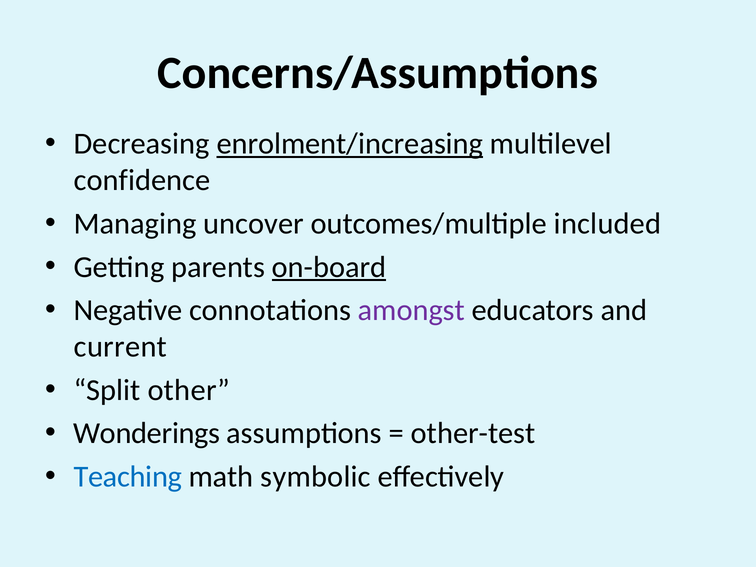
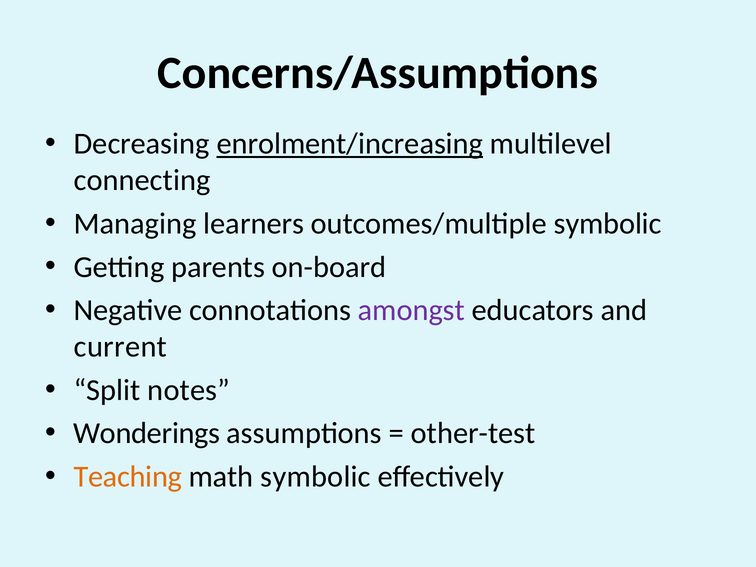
confidence: confidence -> connecting (142, 180)
uncover: uncover -> learners (254, 224)
outcomes/multiple included: included -> symbolic (608, 224)
on-board underline: present -> none (329, 267)
other: other -> notes (189, 390)
Teaching colour: blue -> orange (128, 477)
